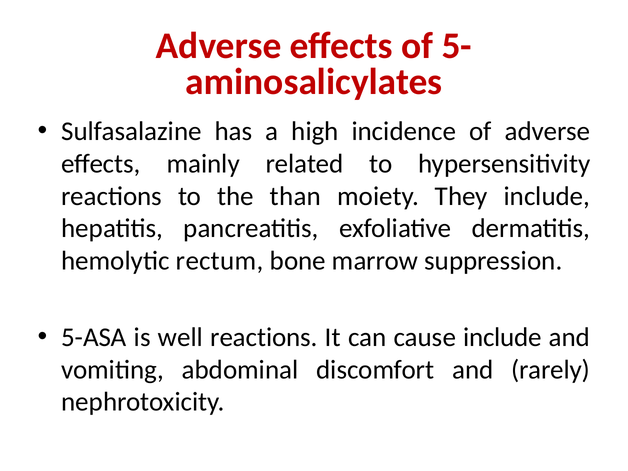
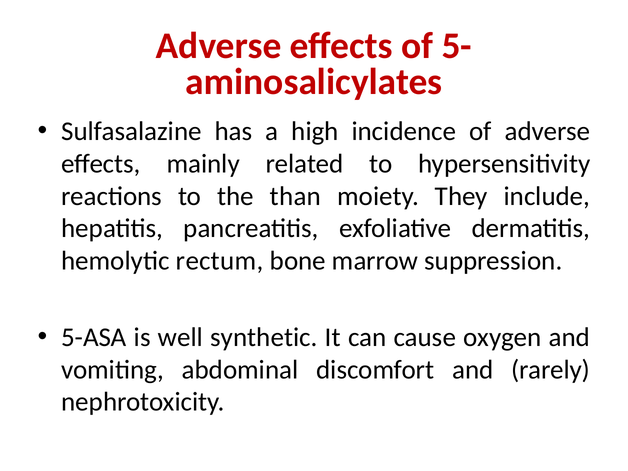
well reactions: reactions -> synthetic (264, 337)
cause include: include -> oxygen (502, 337)
